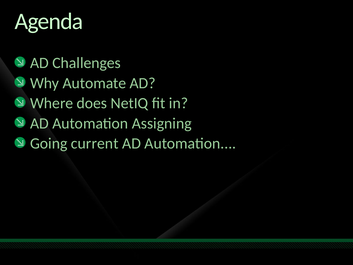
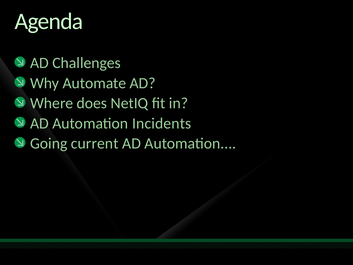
Assigning: Assigning -> Incidents (162, 123)
